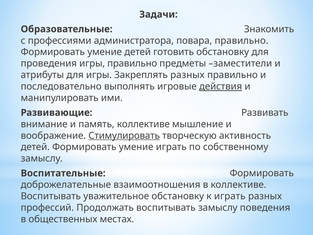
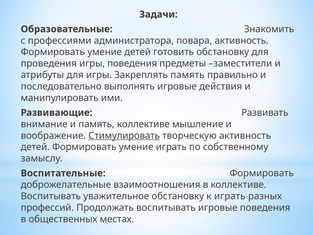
повара правильно: правильно -> активность (242, 41)
игры правильно: правильно -> поведения (132, 63)
Закреплять разных: разных -> память (187, 75)
действия underline: present -> none (221, 86)
воспитывать замыслу: замыслу -> игровые (218, 207)
